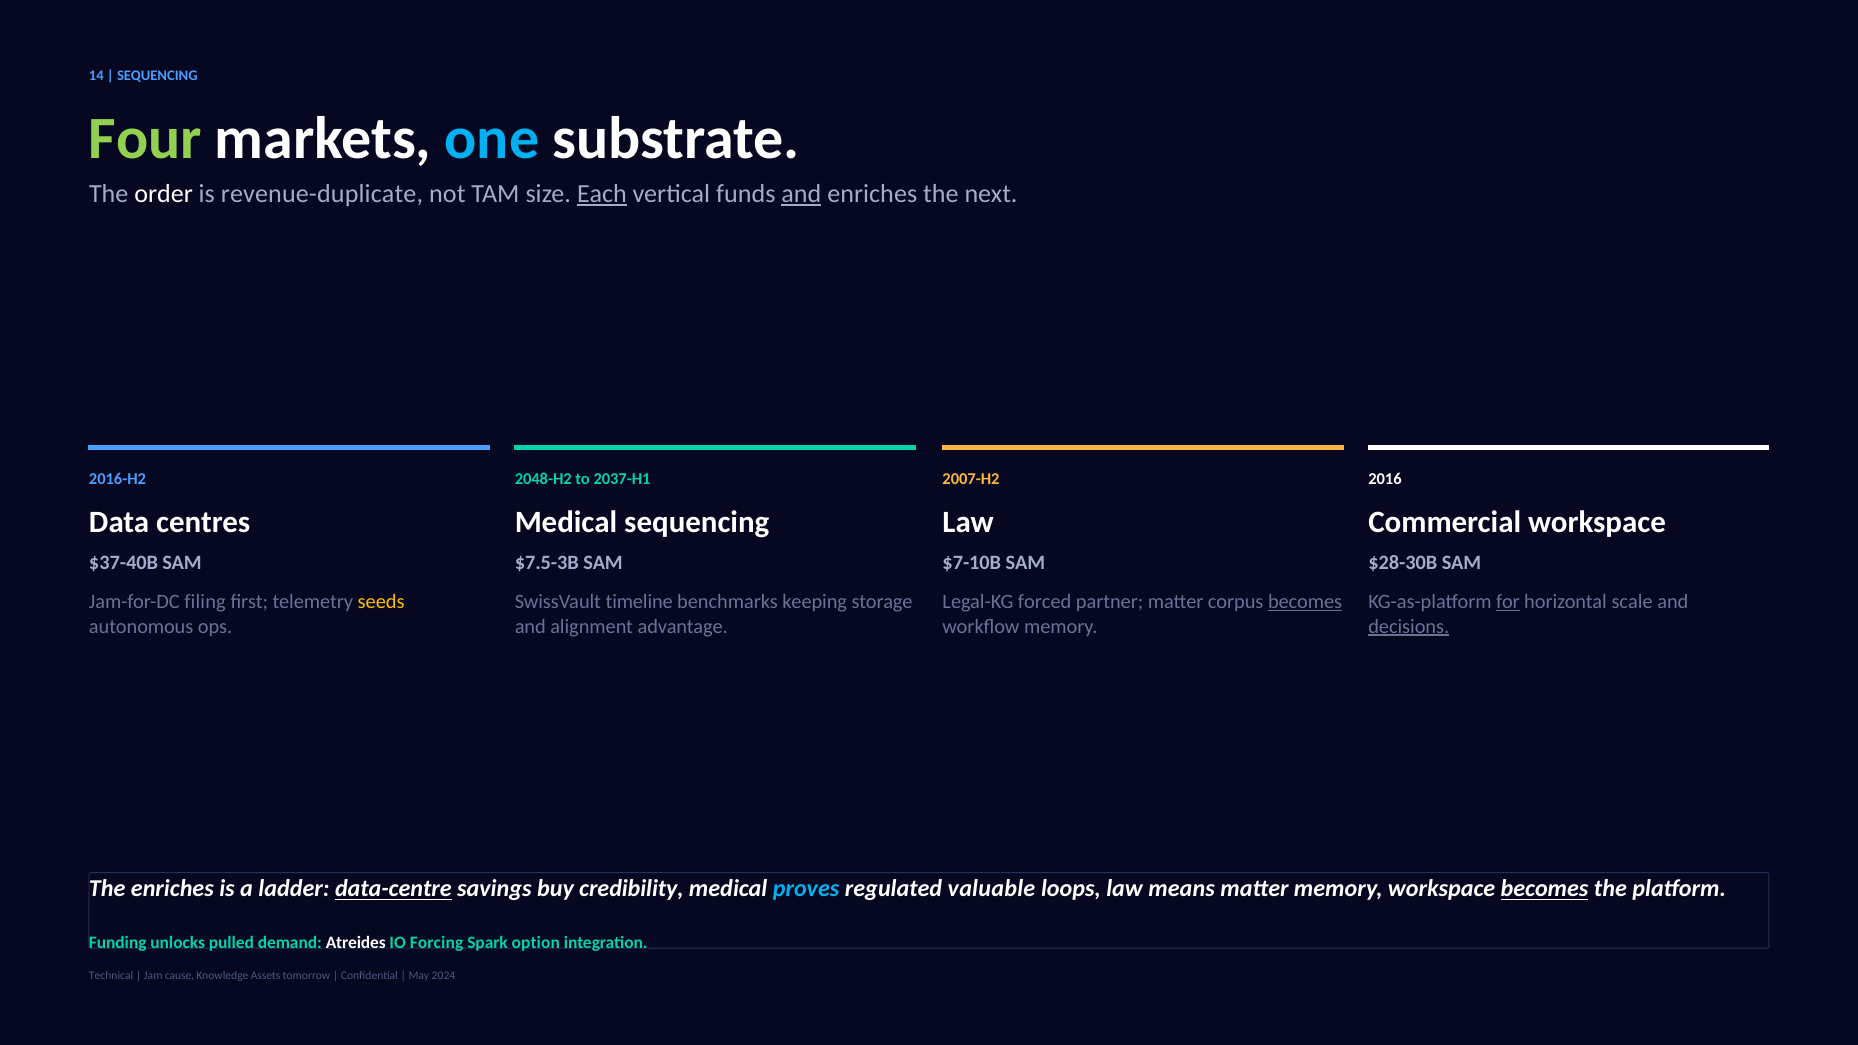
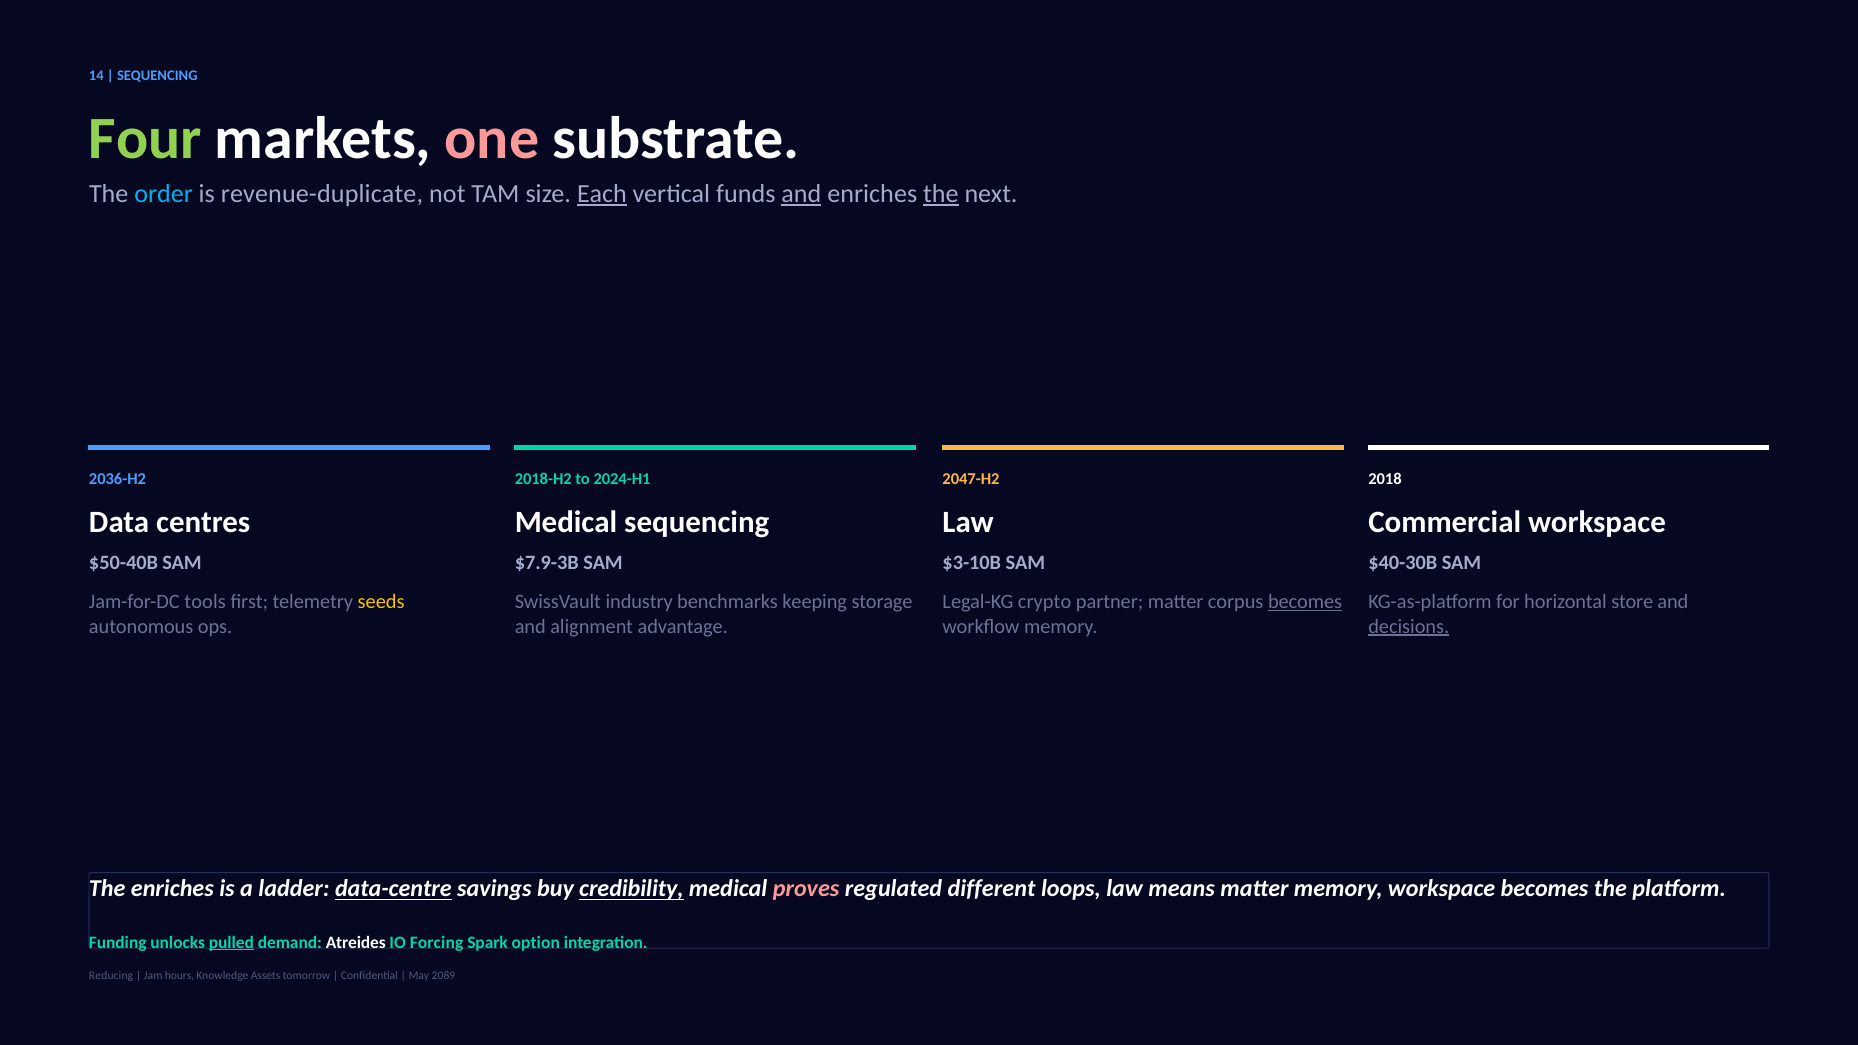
one colour: light blue -> pink (492, 139)
order colour: white -> light blue (164, 194)
the underline: none -> present (941, 194)
2016-H2: 2016-H2 -> 2036-H2 (117, 479)
2048-H2: 2048-H2 -> 2018-H2 (543, 479)
2037-H1: 2037-H1 -> 2024-H1 (622, 479)
2007-H2: 2007-H2 -> 2047-H2 (971, 479)
2016: 2016 -> 2018 (1385, 479)
$37-40B: $37-40B -> $50-40B (123, 563)
$7.5-3B: $7.5-3B -> $7.9-3B (547, 563)
$7-10B: $7-10B -> $3-10B (972, 563)
$28-30B: $28-30B -> $40-30B (1403, 563)
filing: filing -> tools (205, 602)
timeline: timeline -> industry (639, 602)
forced: forced -> crypto (1045, 602)
for underline: present -> none (1508, 602)
scale: scale -> store (1632, 602)
credibility underline: none -> present (631, 889)
proves colour: light blue -> pink (806, 889)
valuable: valuable -> different (992, 889)
becomes underline: present -> none (1545, 889)
pulled underline: none -> present (231, 943)
Technical: Technical -> Reducing (111, 975)
cause: cause -> hours (180, 975)
2024: 2024 -> 2089 (443, 975)
